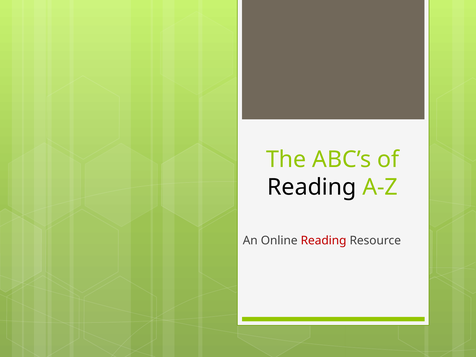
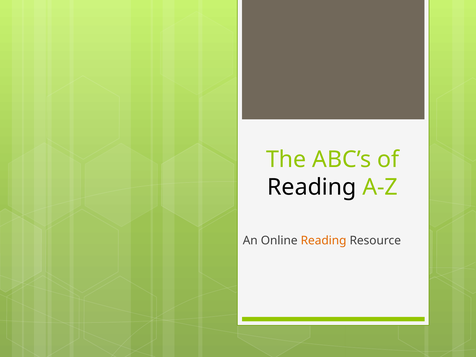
Reading colour: red -> orange (324, 241)
